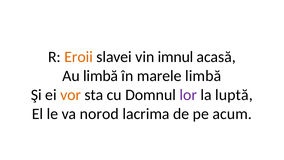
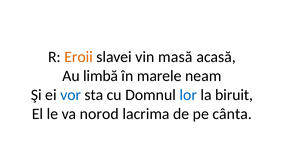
imnul: imnul -> masă (175, 57)
marele limbă: limbă -> neam (203, 76)
vor colour: orange -> blue (71, 95)
lor colour: purple -> blue (188, 95)
luptă: luptă -> biruit (234, 95)
acum: acum -> cânta (232, 114)
